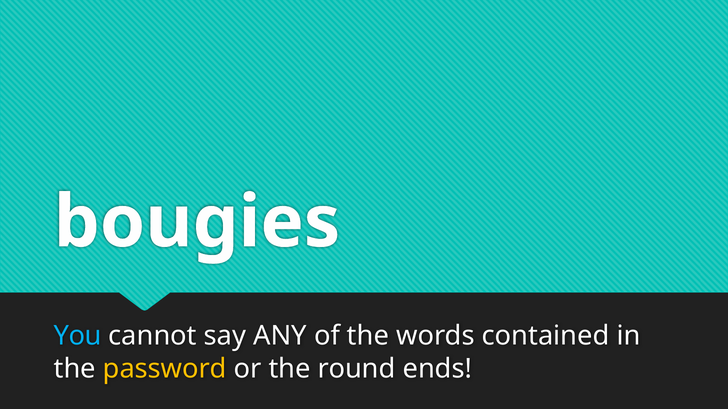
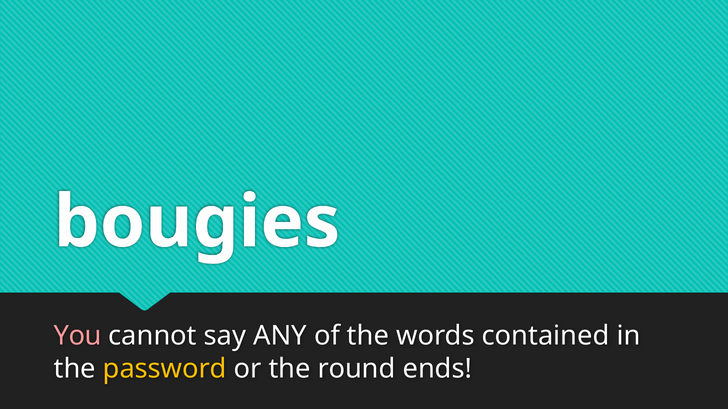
You colour: light blue -> pink (78, 336)
